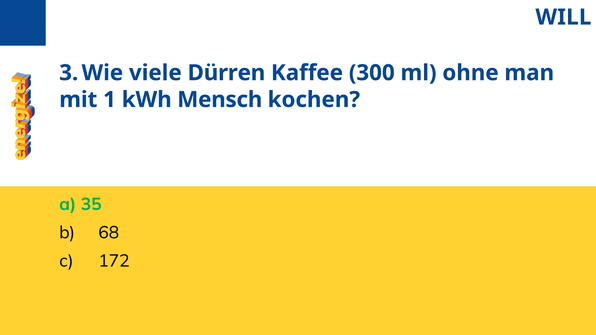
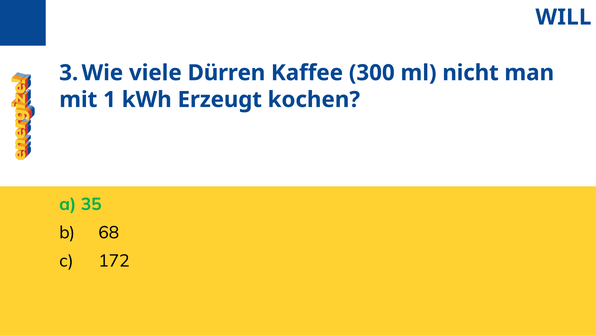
ohne: ohne -> nicht (471, 73)
Mensch: Mensch -> Erzeugt (220, 100)
